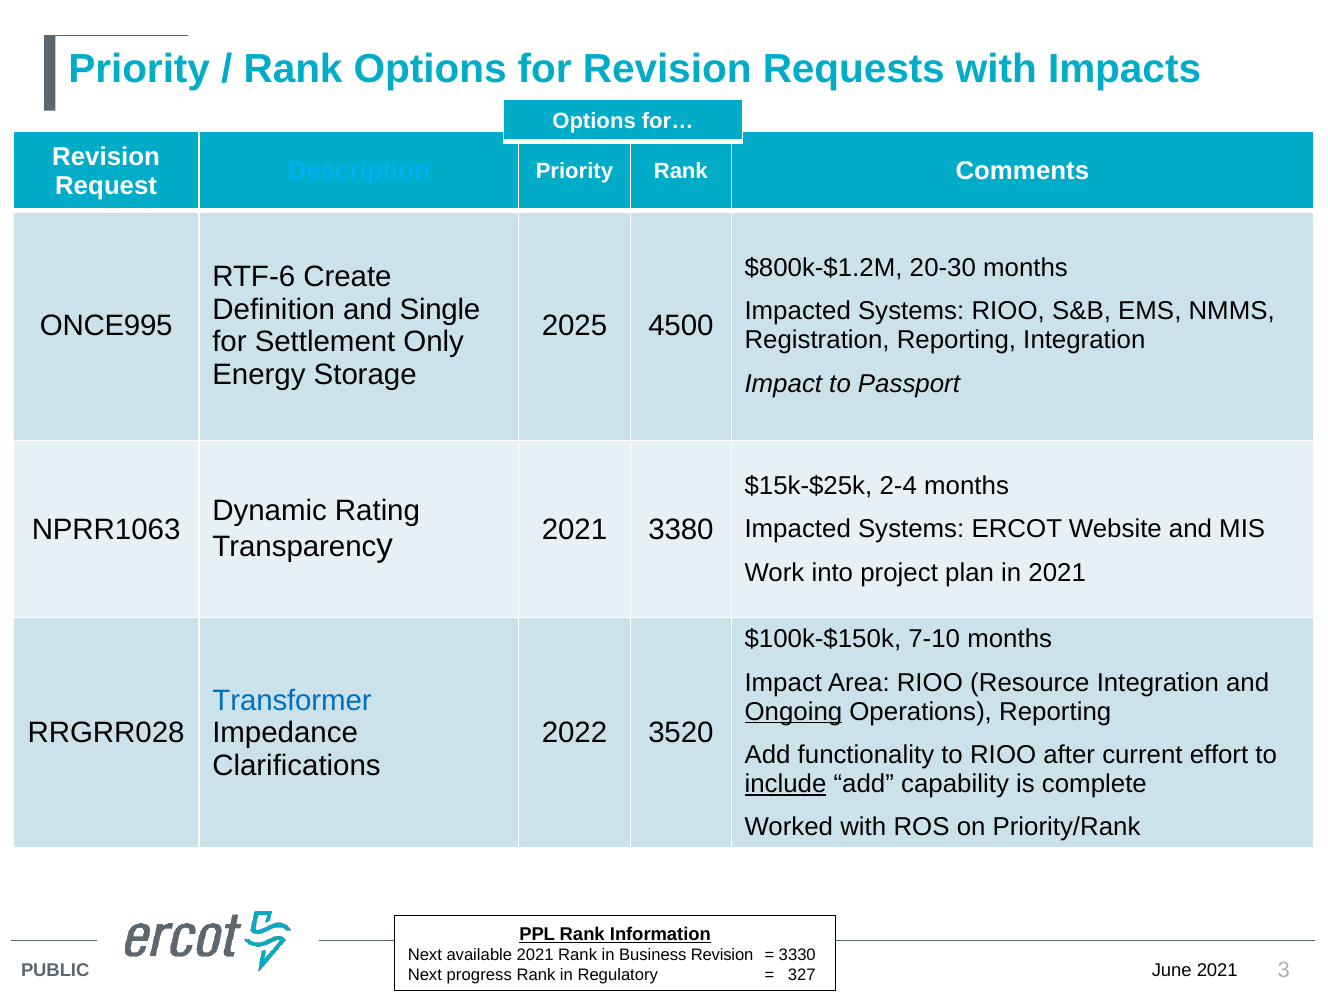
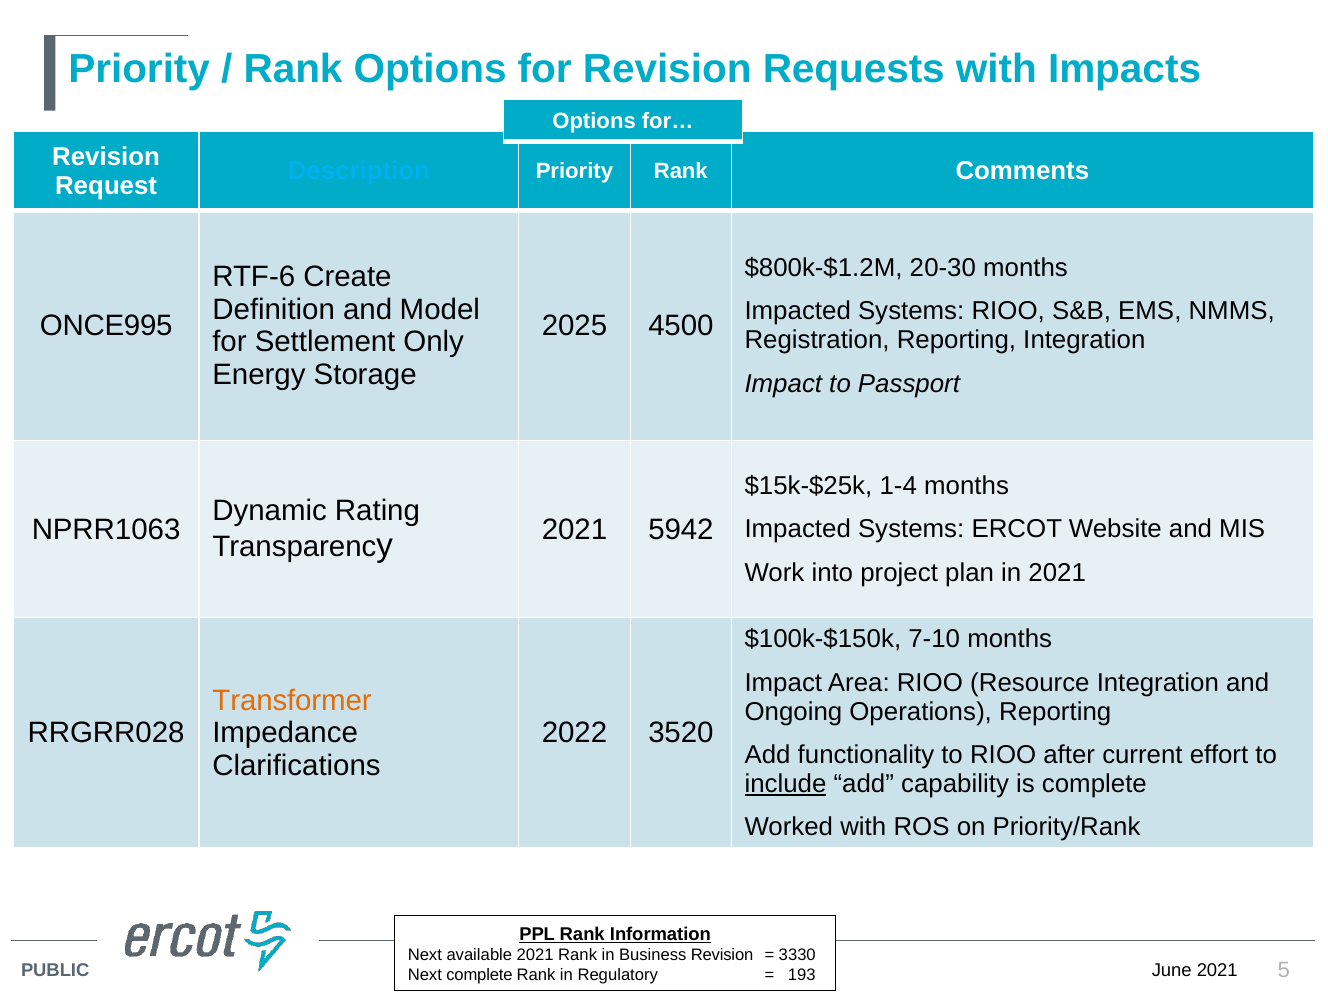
Single: Single -> Model (440, 309)
2-4: 2-4 -> 1-4 (898, 486)
3380: 3380 -> 5942 (681, 529)
Transformer colour: blue -> orange (292, 700)
Ongoing underline: present -> none (793, 712)
3: 3 -> 5 (1284, 970)
Next progress: progress -> complete (479, 975)
327: 327 -> 193 (802, 975)
